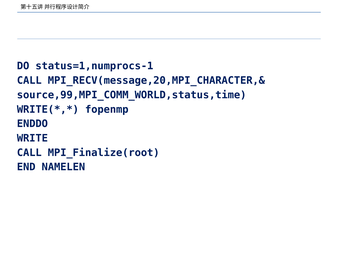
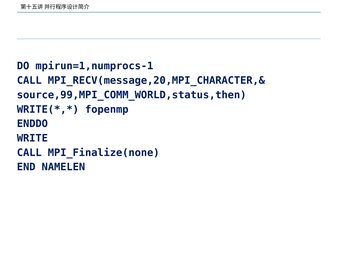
status=1,numprocs-1: status=1,numprocs-1 -> mpirun=1,numprocs-1 (94, 66)
source,99,MPI_COMM_WORLD,status,time: source,99,MPI_COMM_WORLD,status,time -> source,99,MPI_COMM_WORLD,status,then (132, 95)
MPI_Finalize(root: MPI_Finalize(root -> MPI_Finalize(none (104, 153)
